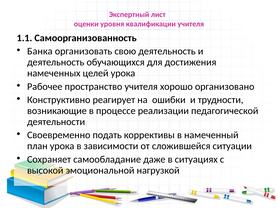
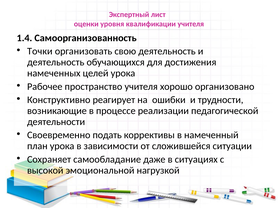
1.1: 1.1 -> 1.4 (24, 38)
Банка: Банка -> Точки (40, 51)
